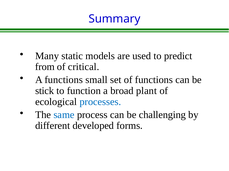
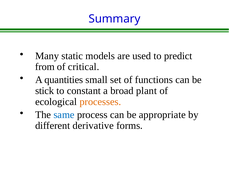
A functions: functions -> quantities (64, 80)
function: function -> constant (84, 91)
processes colour: blue -> orange (100, 102)
challenging: challenging -> appropriate (162, 115)
developed: developed -> derivative (93, 126)
